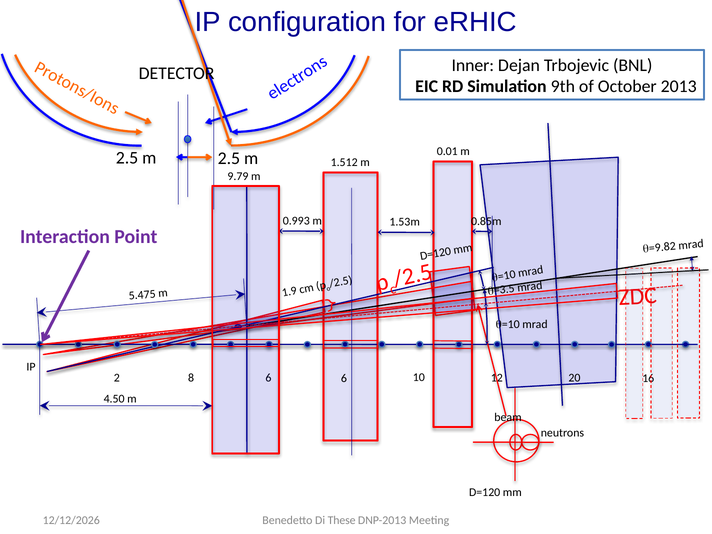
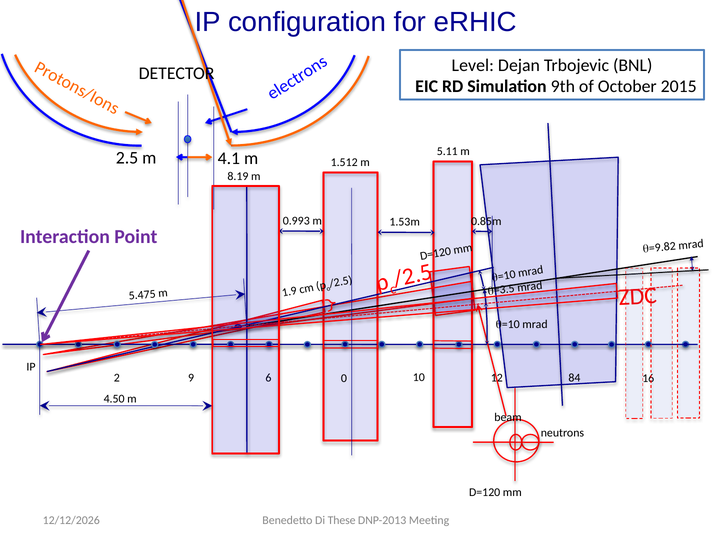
Inner: Inner -> Level (473, 65)
2013: 2013 -> 2015 (679, 87)
0.01: 0.01 -> 5.11 (447, 151)
m 2.5: 2.5 -> 4.1 (229, 158)
9.79: 9.79 -> 8.19 (238, 176)
8: 8 -> 9 (191, 378)
6: 6 -> 0 (344, 378)
20: 20 -> 84 (574, 378)
